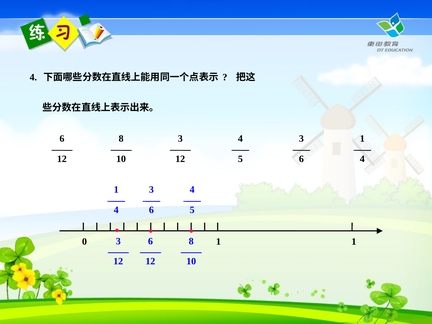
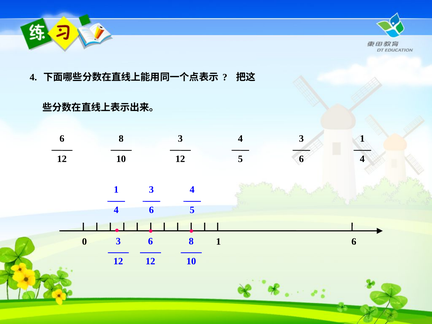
1 1: 1 -> 6 (354, 242)
